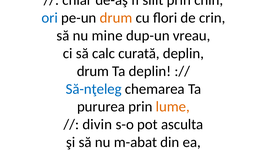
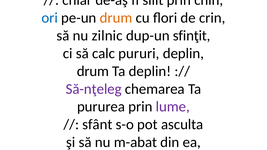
mine: mine -> zilnic (107, 36)
vreau: vreau -> sfinţit (192, 36)
curată: curată -> pururi (139, 53)
Să-nţeleg colour: blue -> purple (94, 89)
lume colour: orange -> purple (173, 107)
divin: divin -> sfânt (97, 125)
